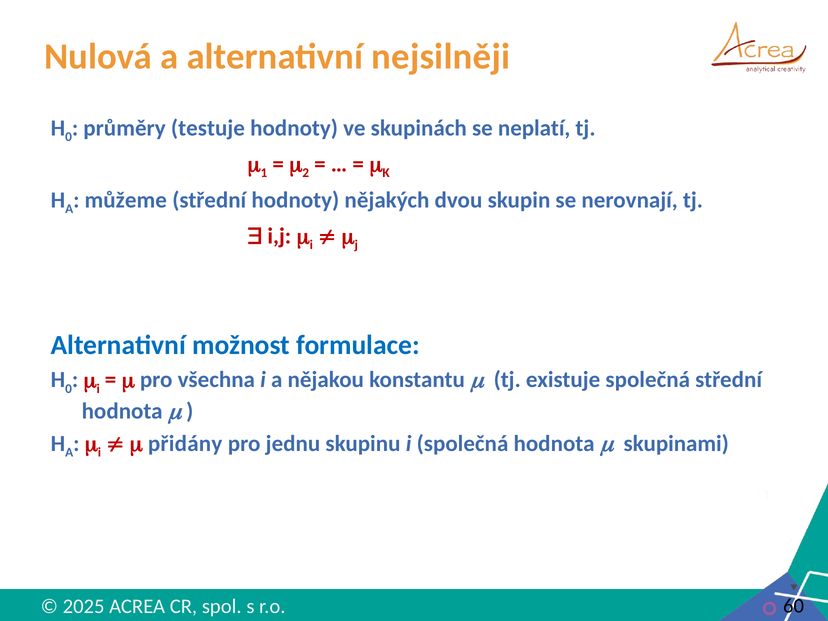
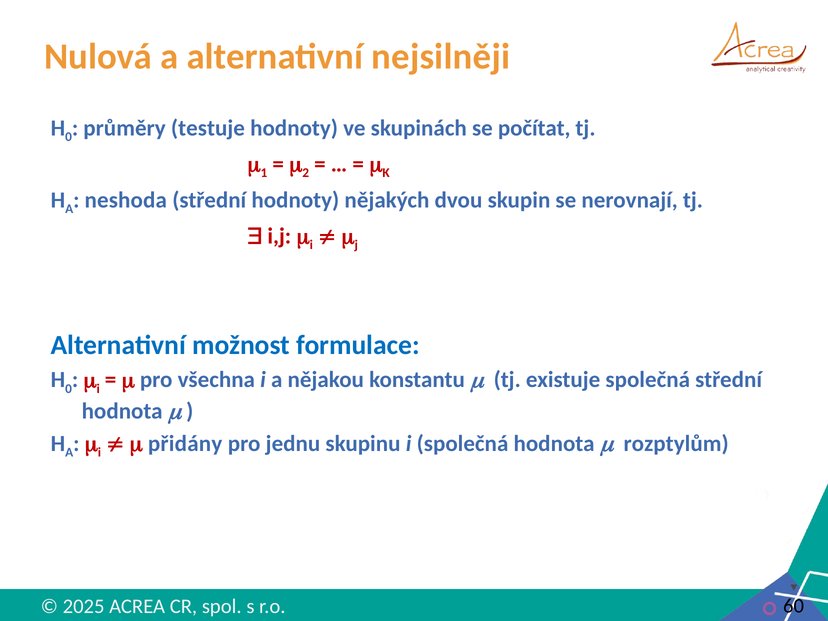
neplatí: neplatí -> počítat (534, 128)
můžeme: můžeme -> neshoda (126, 200)
skupinami: skupinami -> rozptylům (676, 444)
